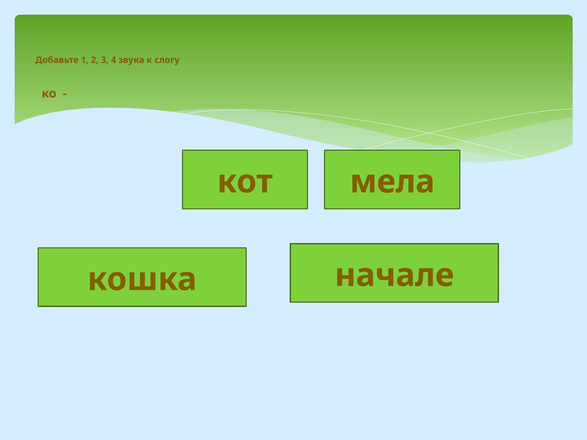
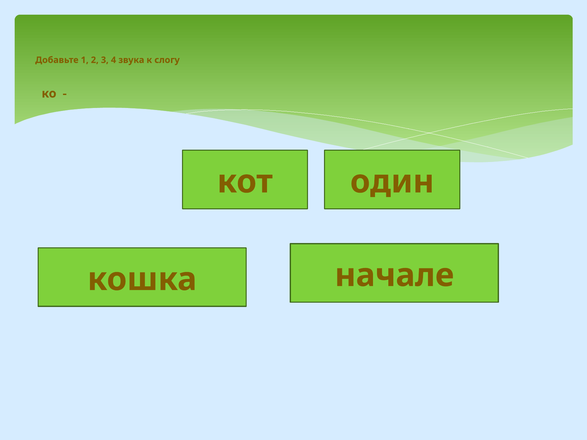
мела: мела -> один (392, 182)
